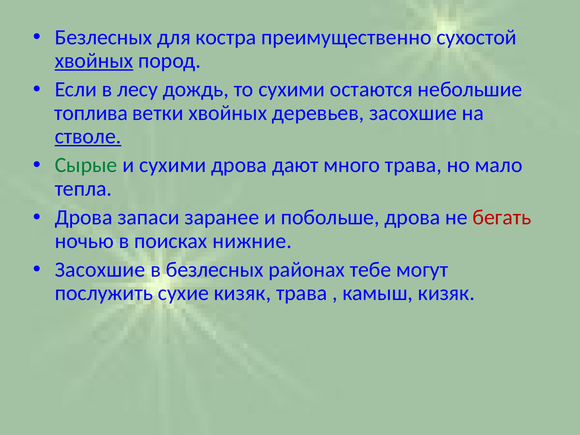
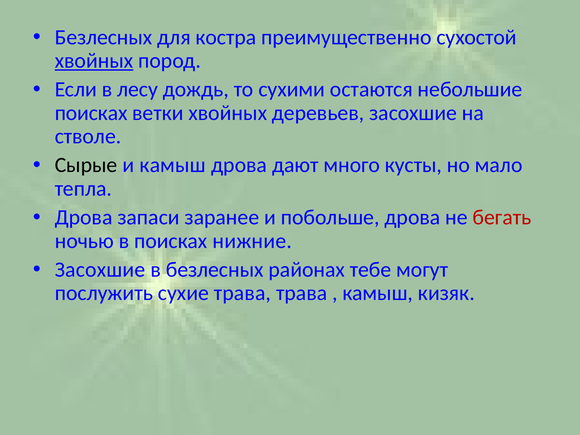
топлива: топлива -> поисках (91, 113)
стволе underline: present -> none (88, 136)
Сырые colour: green -> black (86, 165)
и сухими: сухими -> камыш (173, 165)
много трава: трава -> кусты (413, 165)
сухие кизяк: кизяк -> трава (242, 293)
